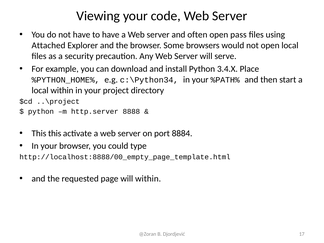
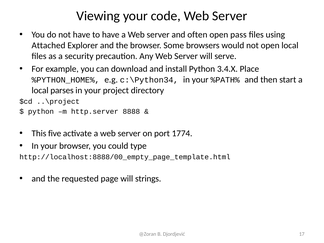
local within: within -> parses (62, 90)
This this: this -> five (55, 133)
8884: 8884 -> 1774 (182, 133)
will within: within -> strings (148, 179)
